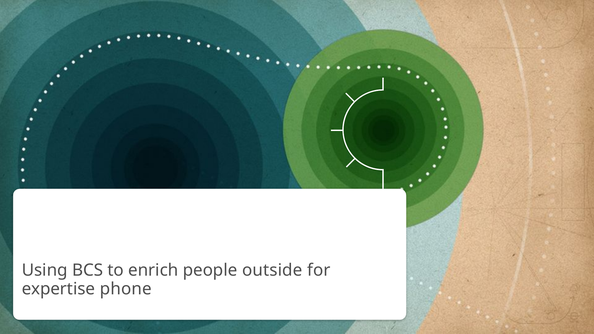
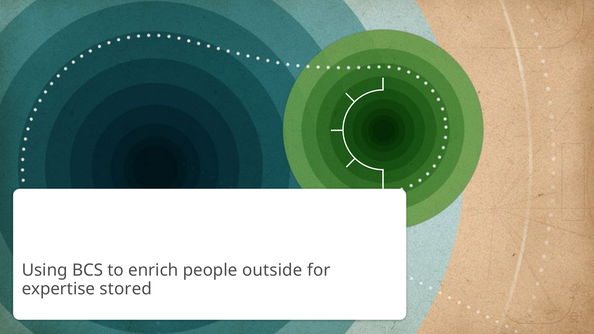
phone: phone -> stored (126, 289)
